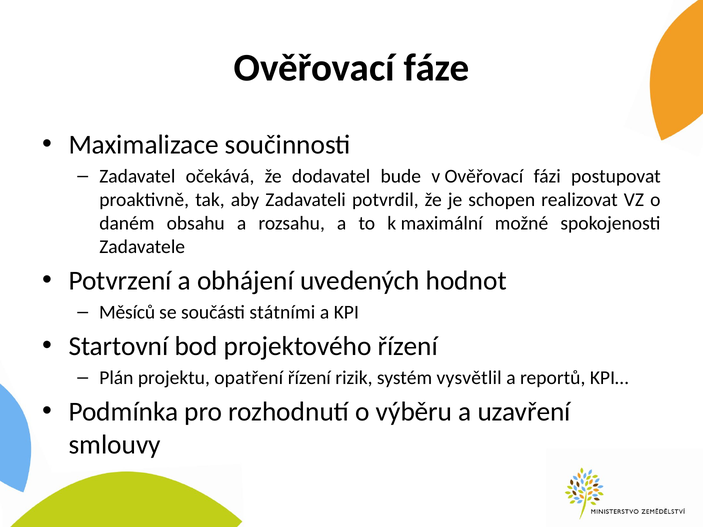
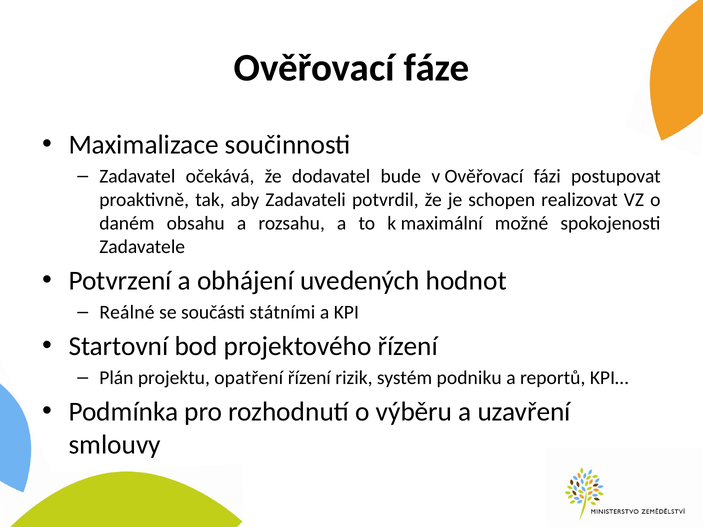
Měsíců: Měsíců -> Reálné (127, 312)
vysvětlil: vysvětlil -> podniku (469, 378)
